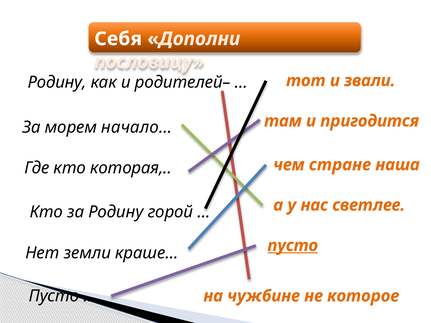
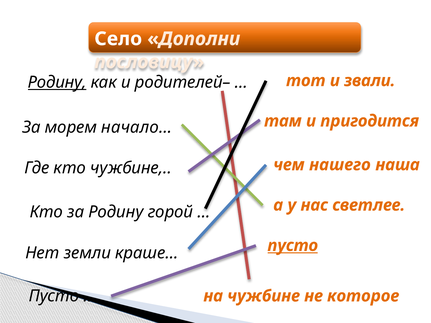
Себя: Себя -> Село (118, 39)
Родину underline: none -> present (57, 82)
стране: стране -> нашего (340, 165)
кто которая: которая -> чужбине (131, 168)
